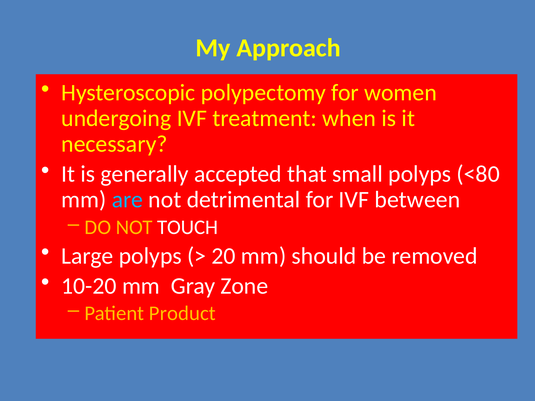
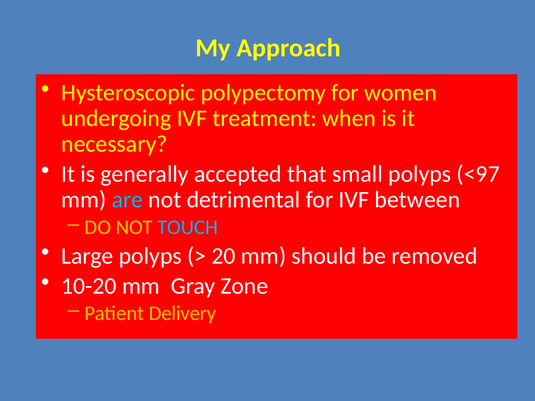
<80: <80 -> <97 (478, 174)
TOUCH colour: white -> light blue (188, 227)
Product: Product -> Delivery (183, 314)
